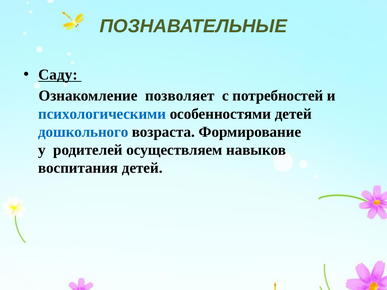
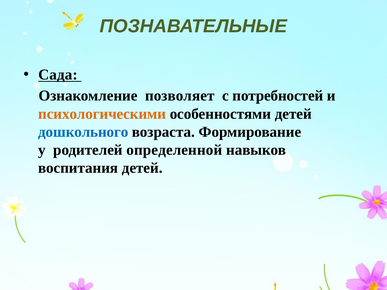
Саду: Саду -> Сада (58, 75)
психологическими colour: blue -> orange (102, 114)
осуществляем: осуществляем -> определенной (174, 150)
